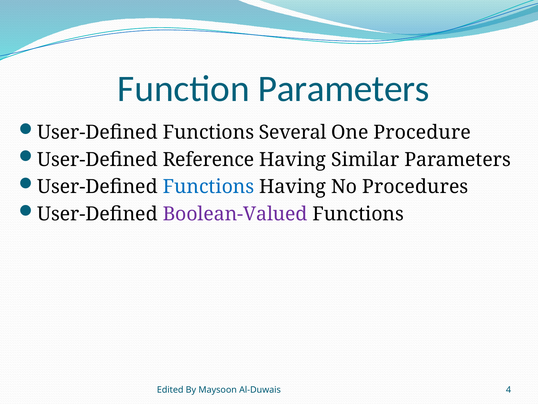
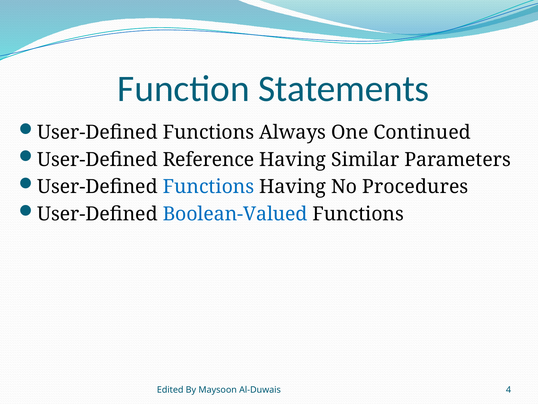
Function Parameters: Parameters -> Statements (344, 89)
Several: Several -> Always (293, 132)
Procedure: Procedure -> Continued (422, 132)
Boolean-Valued colour: purple -> blue (235, 214)
